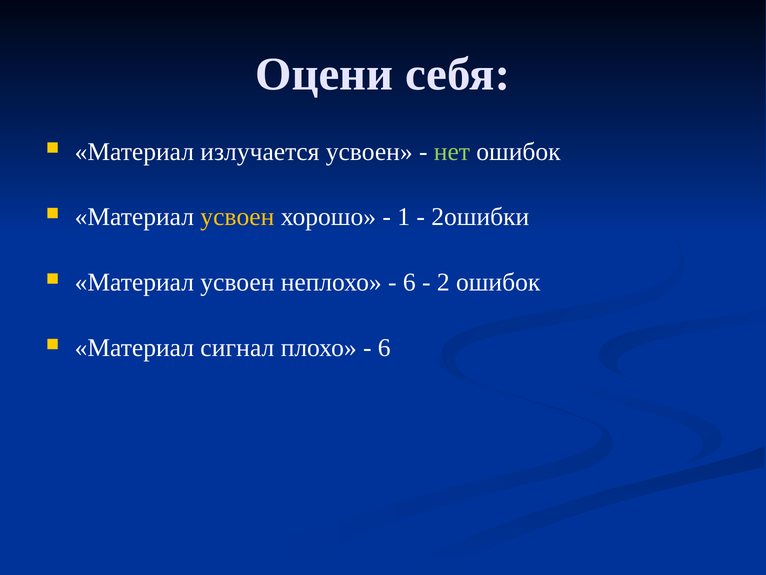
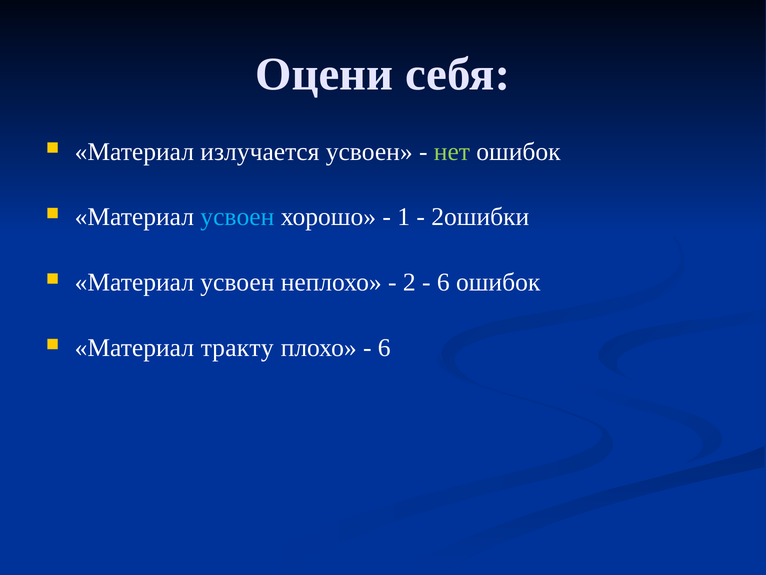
усвоен colour: yellow -> light blue (237, 217)
6: 6 -> 2 (409, 282)
2: 2 -> 6 (443, 282)
сигнал: сигнал -> тракту (237, 347)
